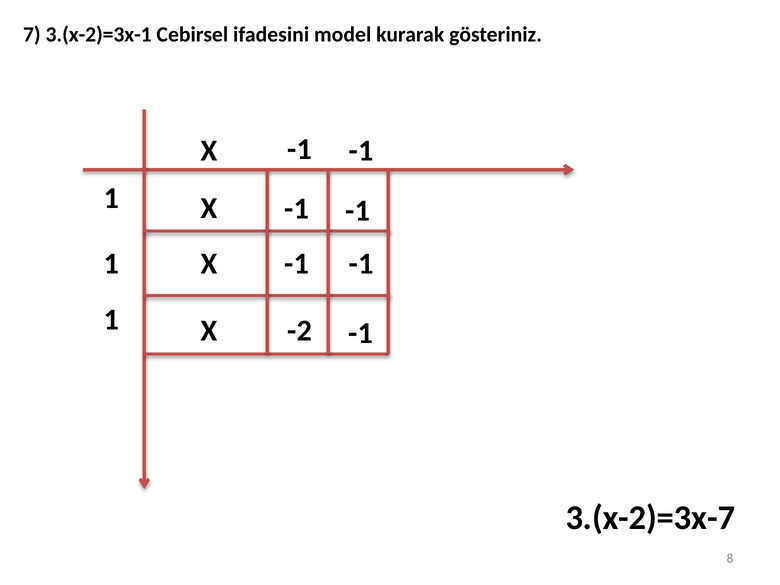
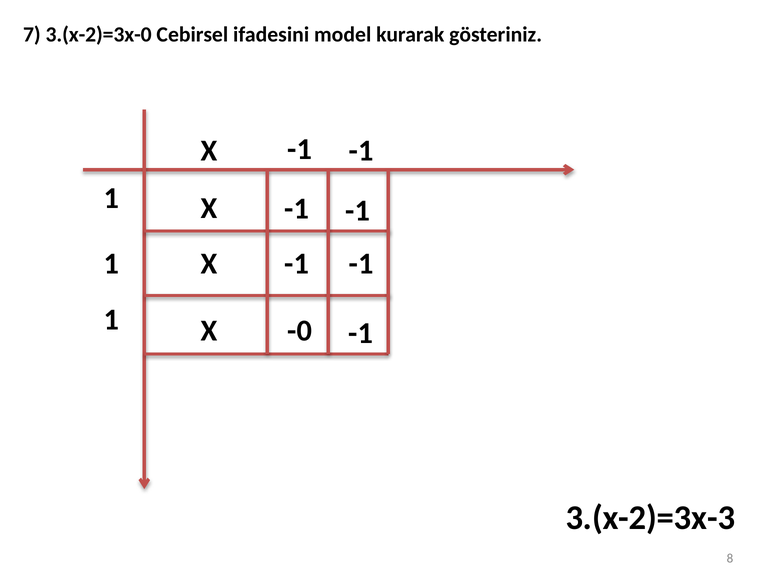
3.(x-2)=3x-1: 3.(x-2)=3x-1 -> 3.(x-2)=3x-0 (99, 34)
-2: -2 -> -0 (300, 331)
3.(x-2)=3x-7: 3.(x-2)=3x-7 -> 3.(x-2)=3x-3 (650, 518)
